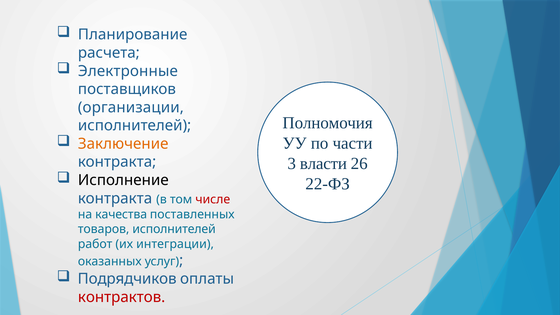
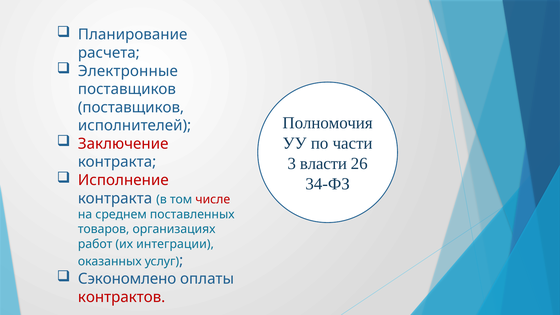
организации: организации -> поставщиков (131, 107)
Заключение colour: orange -> red (123, 144)
Исполнение colour: black -> red (123, 180)
22-ФЗ: 22-ФЗ -> 34-ФЗ (328, 184)
качества: качества -> среднем (121, 215)
товаров исполнителей: исполнителей -> организациях (174, 229)
Подрядчиков: Подрядчиков -> Сэкономлено (127, 279)
